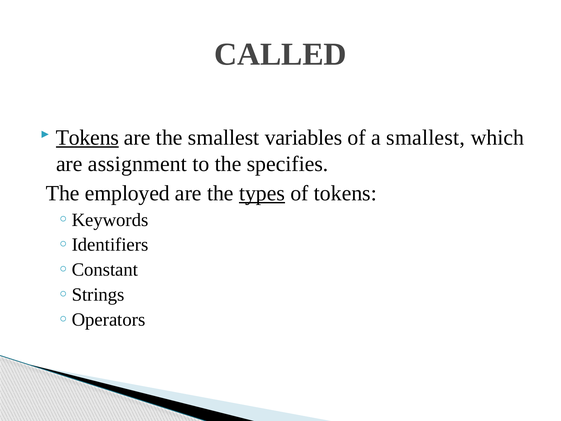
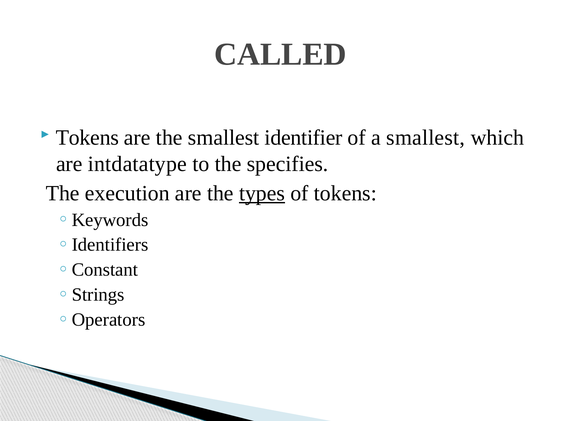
Tokens underline: present -> none (87, 138)
variables: variables -> identifier (303, 138)
assignment: assignment -> intdatatype (137, 164)
employed: employed -> execution (127, 193)
